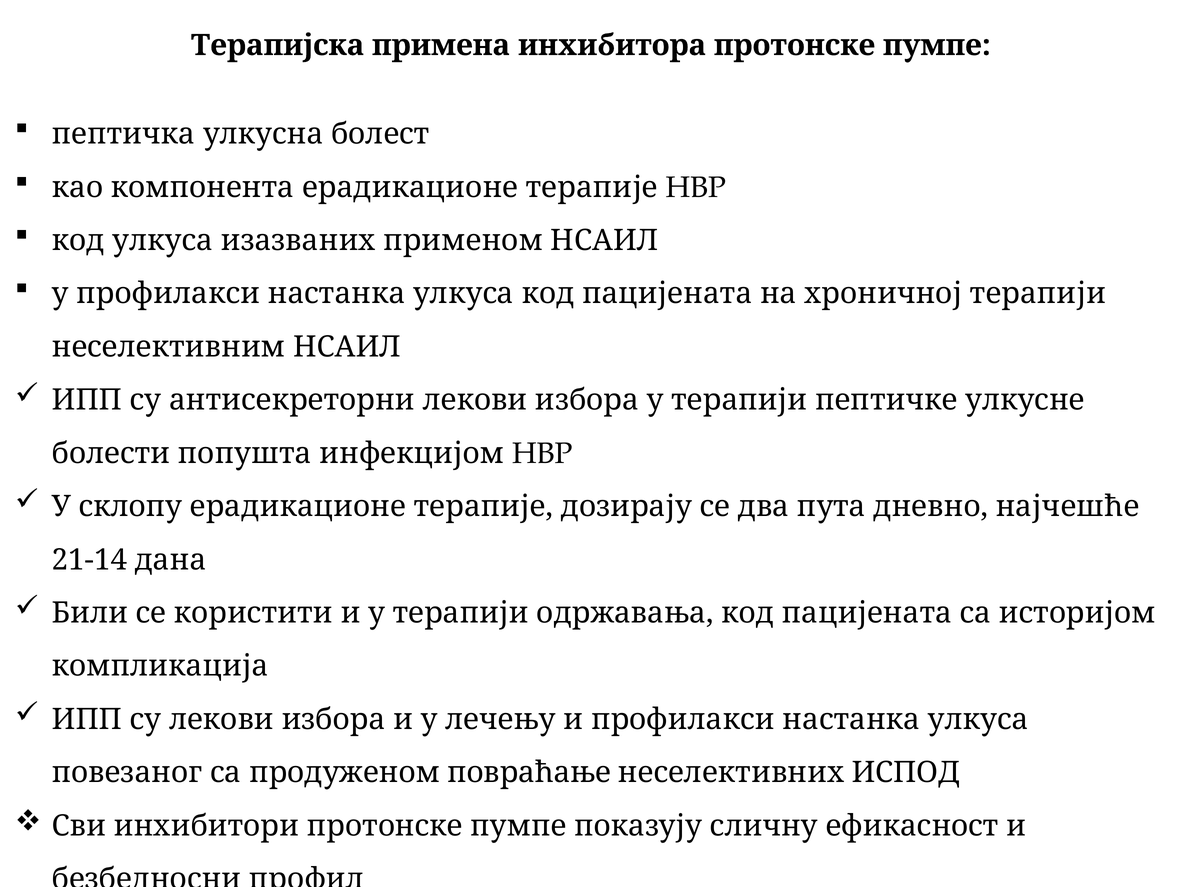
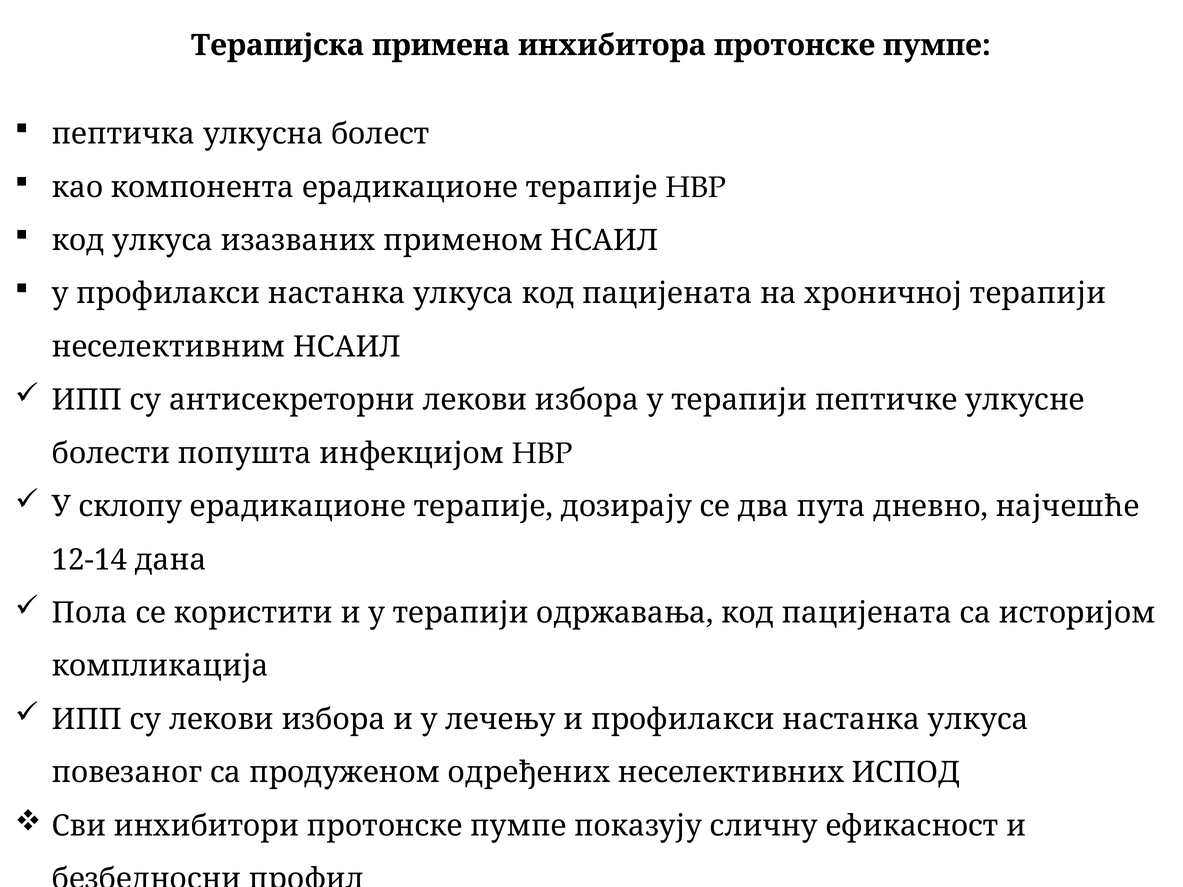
21-14: 21-14 -> 12-14 (90, 560)
Били: Били -> Пола (90, 613)
повраћање: повраћање -> одређених (529, 773)
